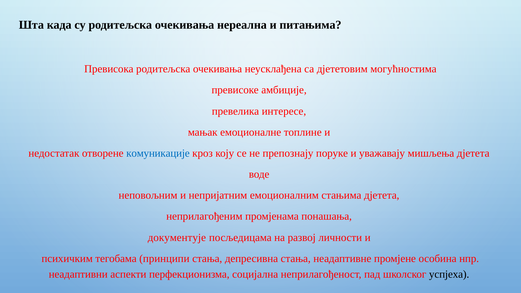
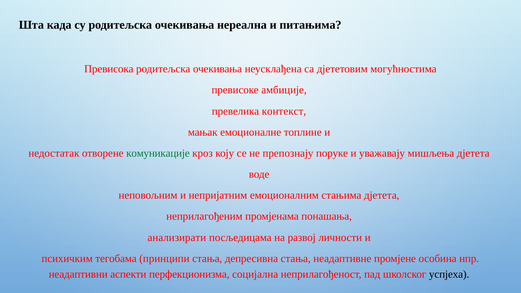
интересе: интересе -> контекст (284, 111)
комуникације colour: blue -> green (158, 153)
документује: документује -> анализирати (177, 237)
